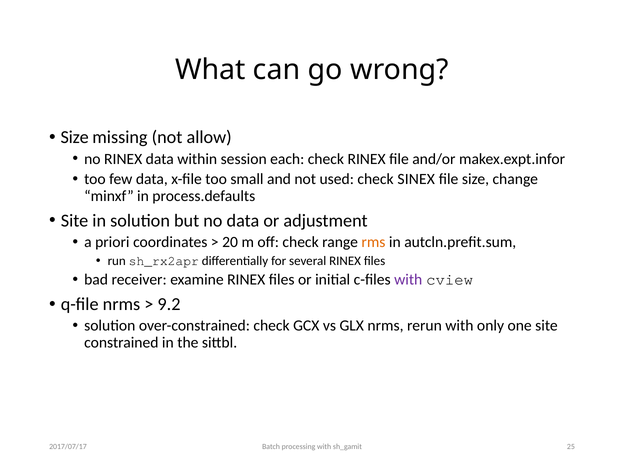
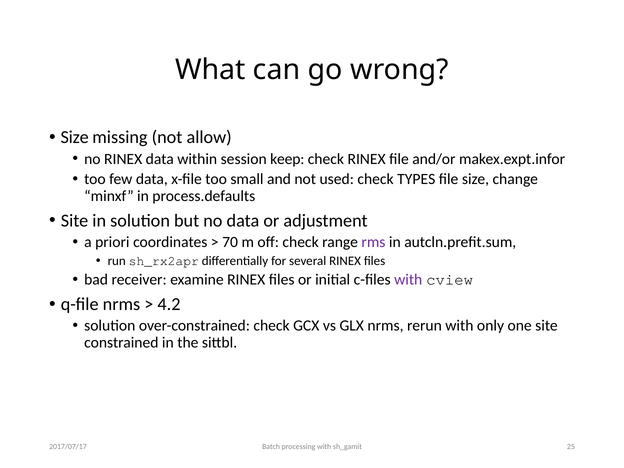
each: each -> keep (287, 159)
SINEX: SINEX -> TYPES (416, 179)
20: 20 -> 70 (230, 242)
rms colour: orange -> purple (373, 242)
9.2: 9.2 -> 4.2 (169, 304)
